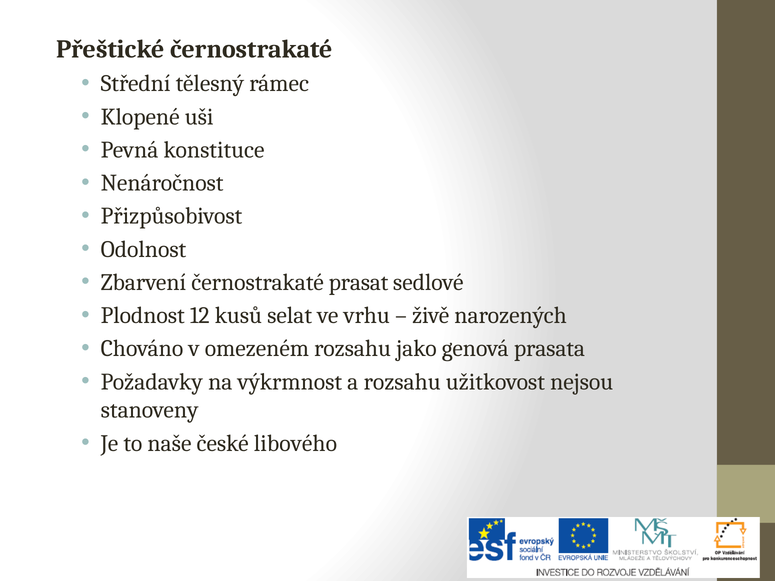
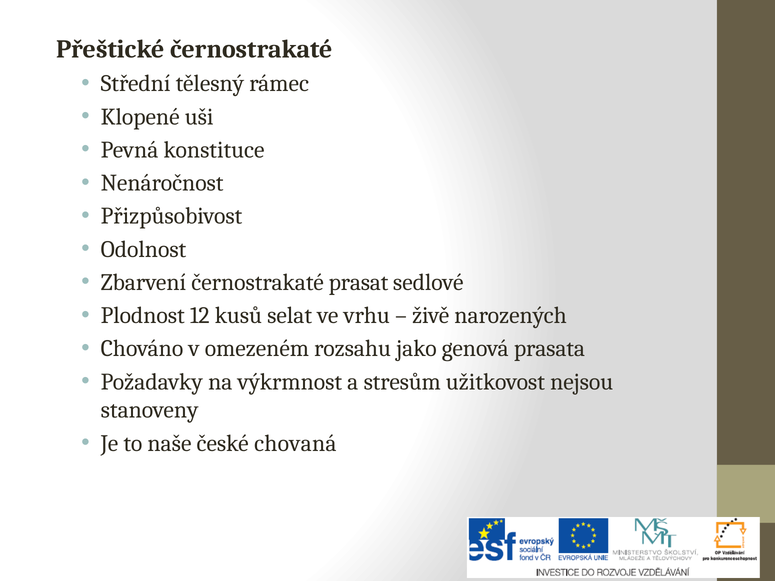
a rozsahu: rozsahu -> stresům (402, 382)
libového: libového -> chovaná (295, 443)
